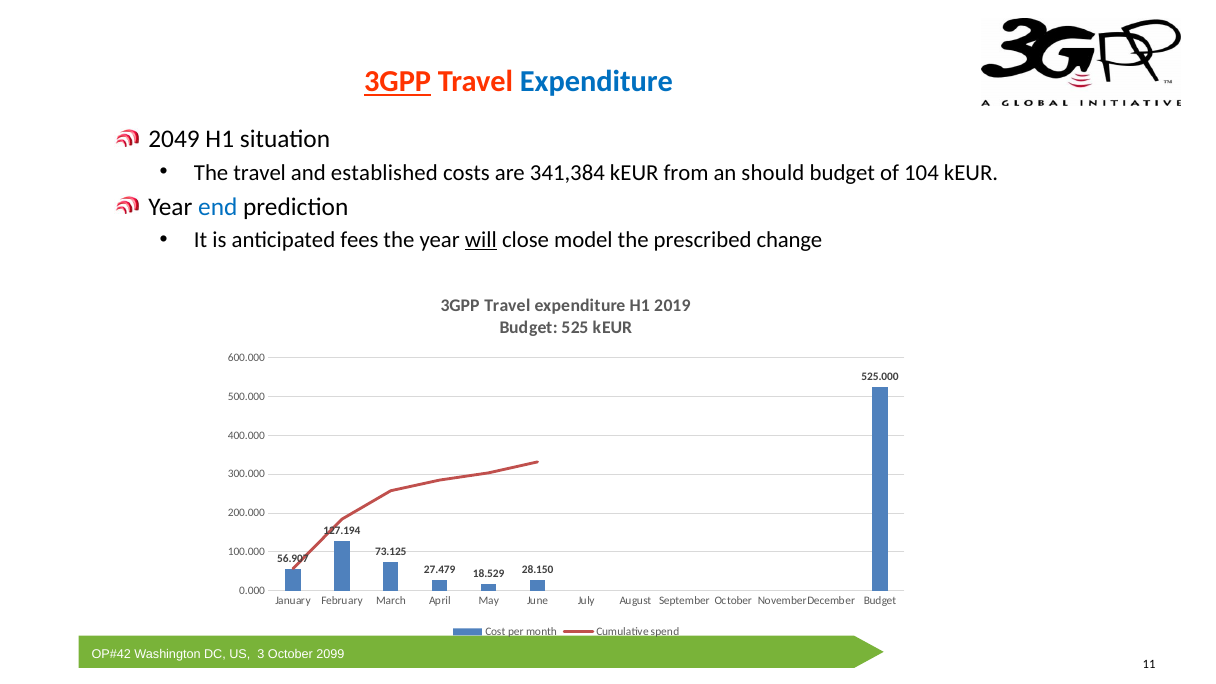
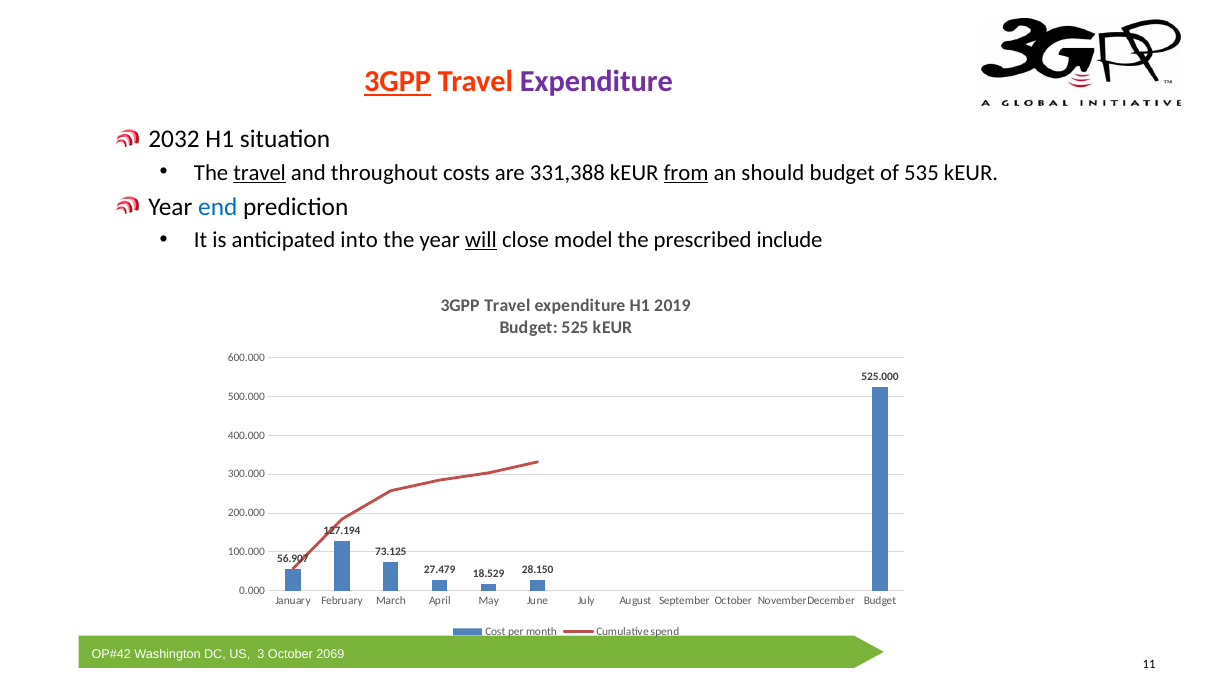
Expenditure colour: blue -> purple (596, 82)
2049: 2049 -> 2032 (174, 139)
travel underline: none -> present (260, 173)
established: established -> throughout (384, 173)
341,384: 341,384 -> 331,388 (567, 173)
from underline: none -> present (686, 173)
104: 104 -> 535 (921, 173)
fees: fees -> into (359, 240)
change: change -> include (790, 240)
2099: 2099 -> 2069 (330, 654)
